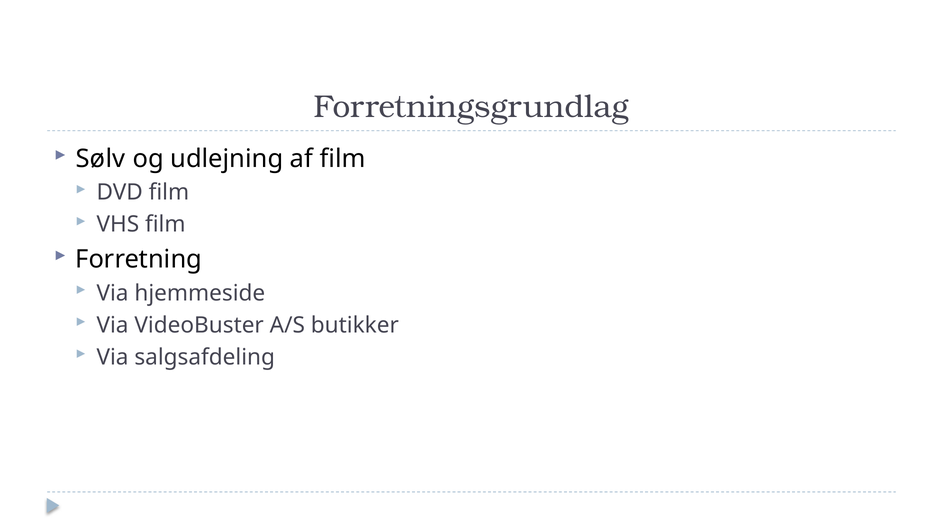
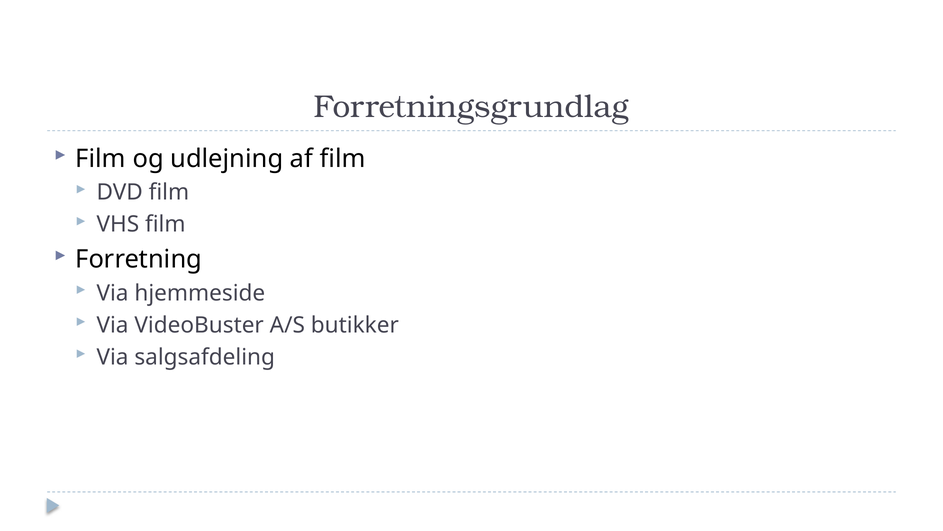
Sølv: Sølv -> Film (101, 159)
